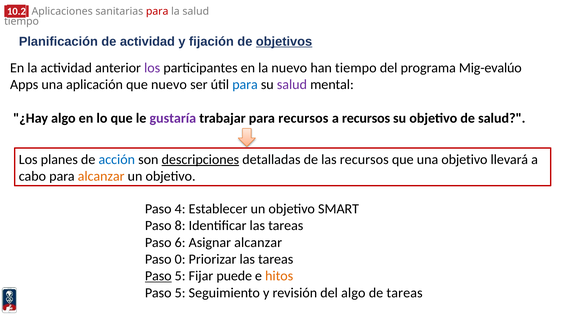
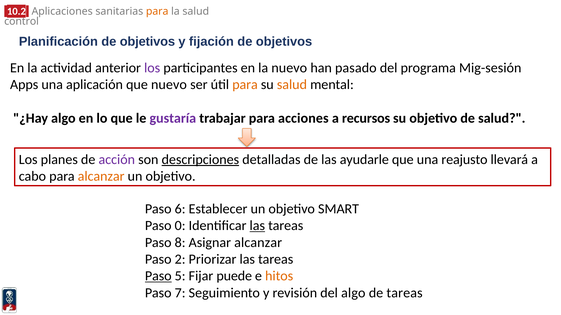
para colour: red -> orange (157, 11)
tiempo: tiempo -> control (22, 21)
Planificación de actividad: actividad -> objetivos (147, 42)
objetivos underline: present -> none (284, 42)
han tiempo: tiempo -> pasado (356, 68)
Mig-evalúo: Mig-evalúo -> Mig-sesión (490, 68)
para colour: blue -> orange (245, 85)
salud colour: purple -> orange (292, 85)
para recursos: recursos -> acciones (303, 118)
acción colour: blue -> purple (117, 160)
las recursos: recursos -> ayudarle (364, 160)
una objetivo: objetivo -> reajusto (464, 160)
4: 4 -> 6 (180, 209)
8: 8 -> 0 (180, 226)
las underline: none -> present (257, 226)
6: 6 -> 8 (180, 243)
0: 0 -> 2 (180, 260)
5: 5 -> 7 (180, 293)
